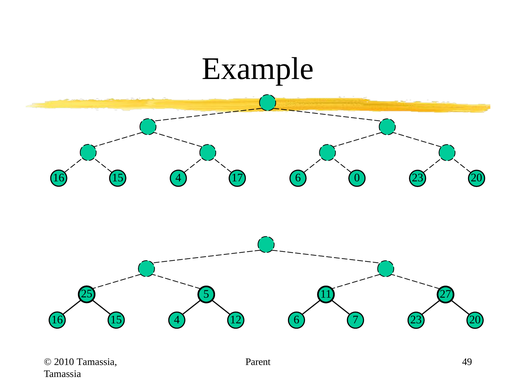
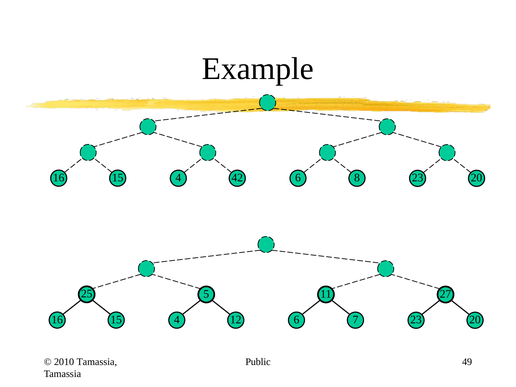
17: 17 -> 42 (237, 178)
0: 0 -> 8 (357, 178)
Parent: Parent -> Public (258, 362)
